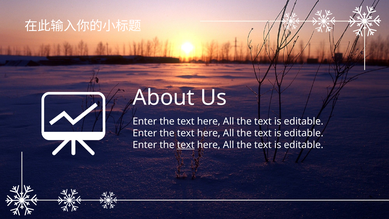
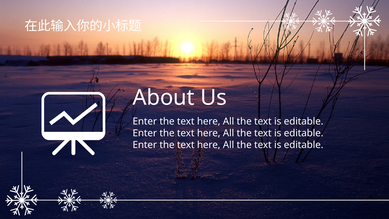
text underline: present -> none (186, 145)
